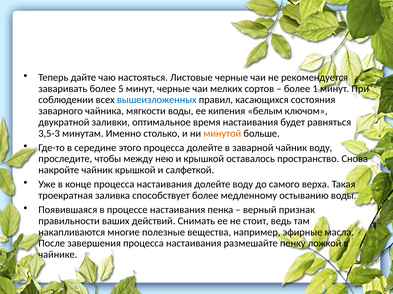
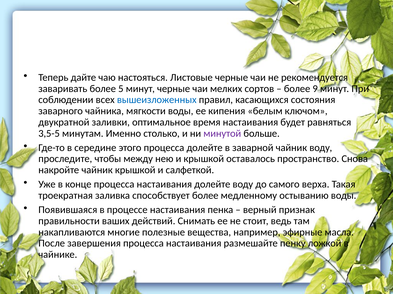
1: 1 -> 9 (315, 89)
3,5-3: 3,5-3 -> 3,5-5 (49, 134)
минутой colour: orange -> purple (222, 134)
